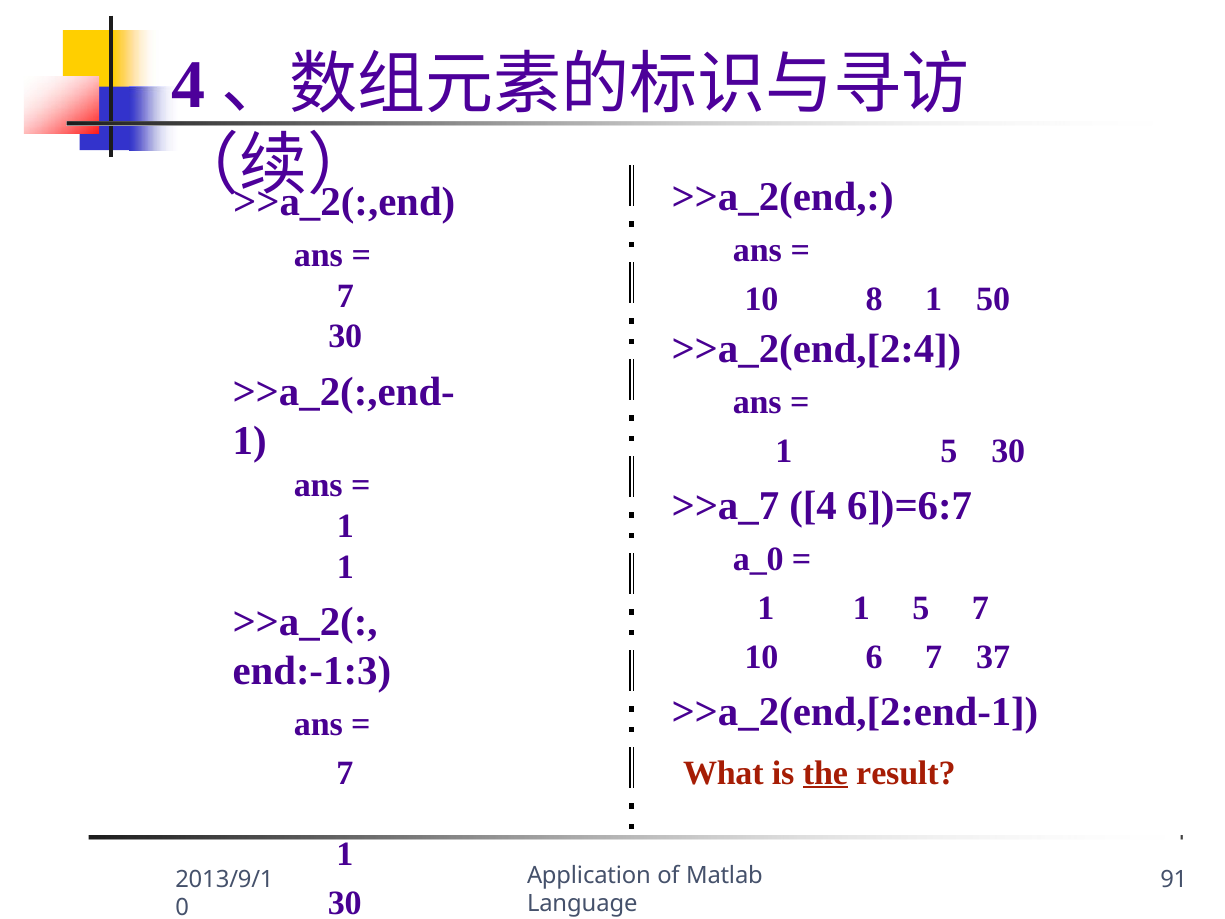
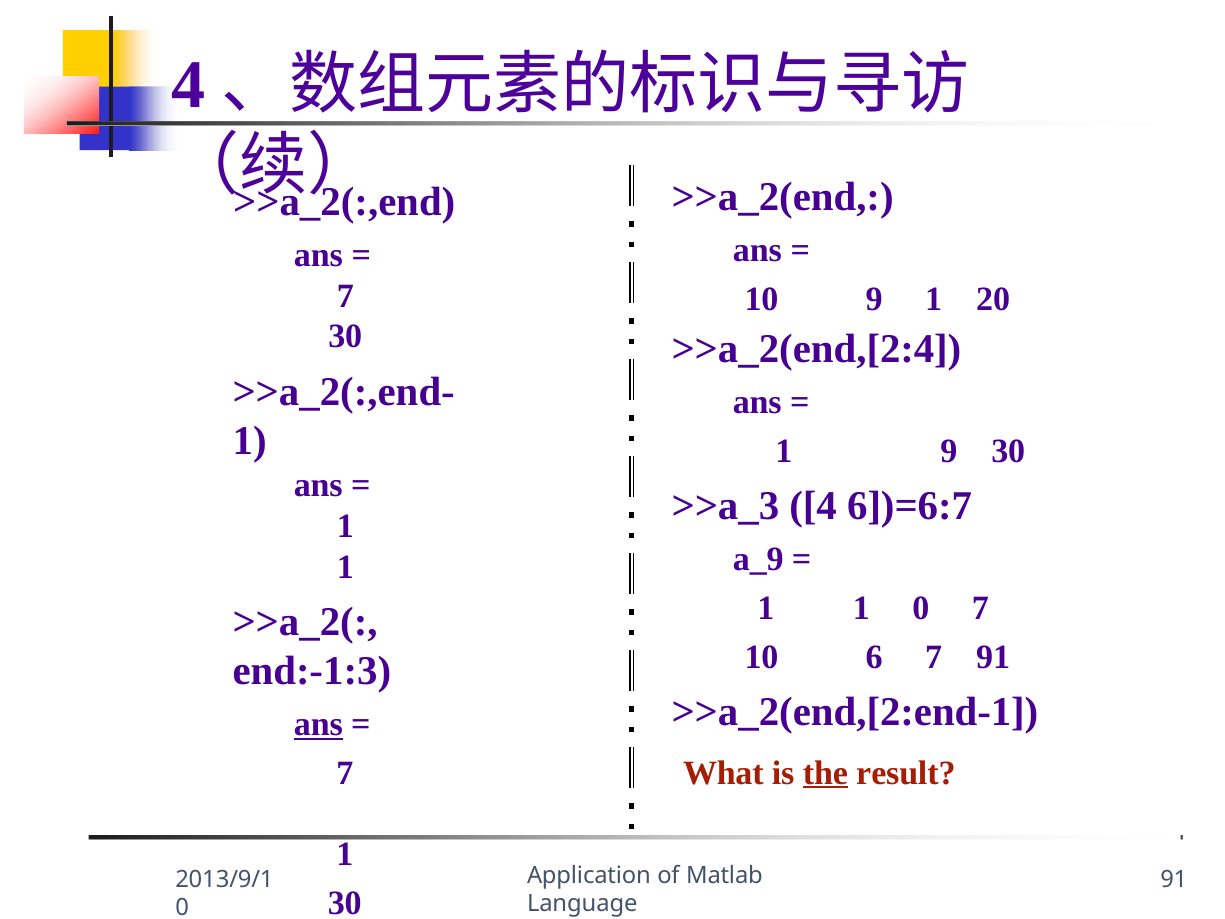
10 8: 8 -> 9 (874, 299)
50: 50 -> 20 (993, 299)
5: 5 -> 9 (949, 451)
>>a_7: >>a_7 -> >>a_3 (725, 506)
a_0: a_0 -> a_9 (758, 559)
1 1 5: 5 -> 0 (921, 608)
7 37: 37 -> 91 (993, 657)
ans underline: none -> present (318, 724)
